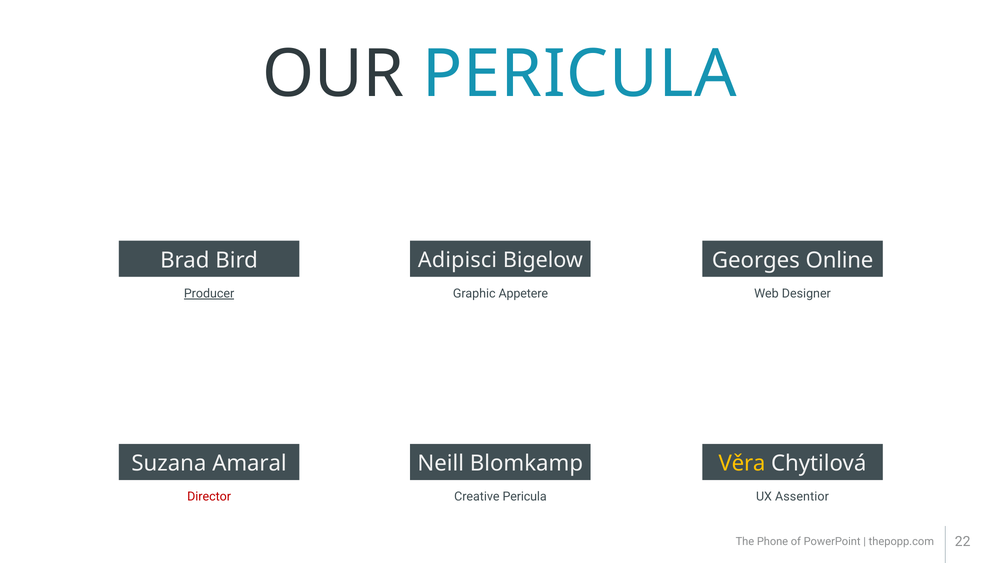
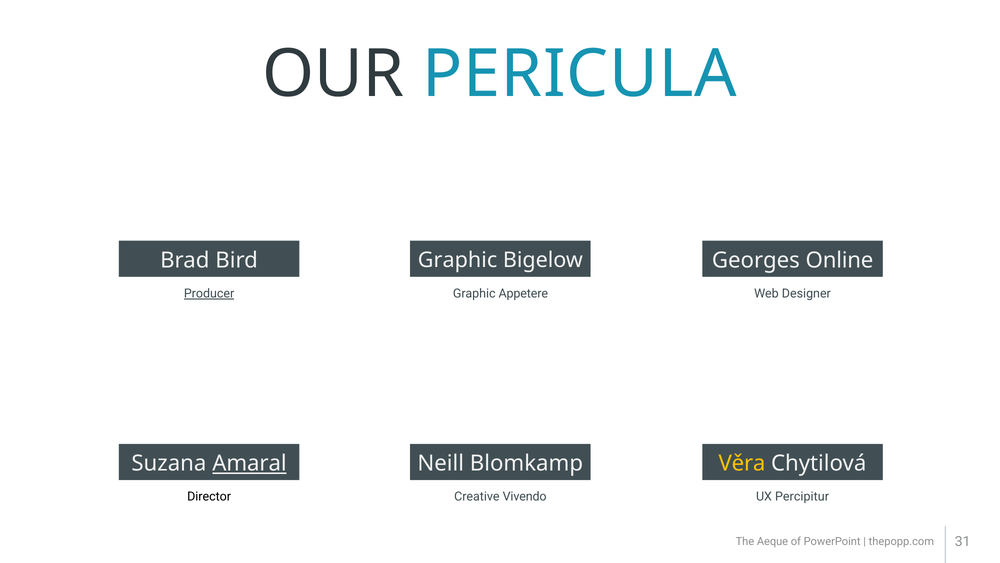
Bird Adipisci: Adipisci -> Graphic (458, 260)
Amaral underline: none -> present (249, 463)
Director colour: red -> black (209, 496)
Creative Pericula: Pericula -> Vivendo (525, 496)
Assentior: Assentior -> Percipitur (802, 496)
Phone: Phone -> Aeque (773, 541)
22: 22 -> 31 (963, 541)
